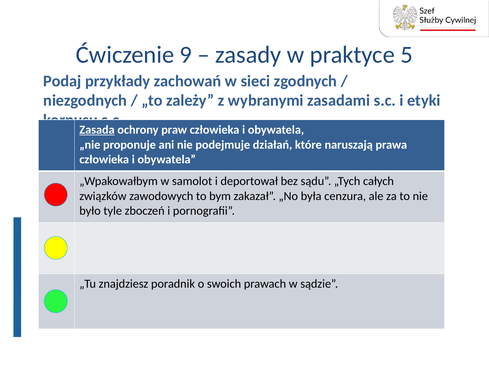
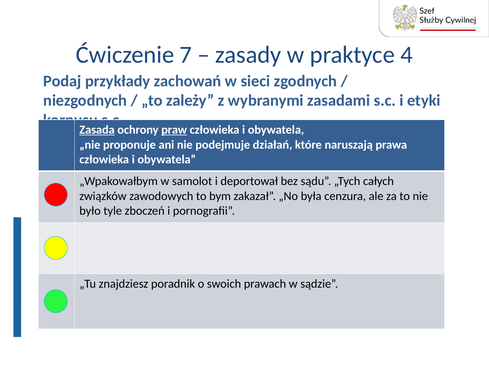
9: 9 -> 7 (186, 55)
5: 5 -> 4 (407, 55)
praw underline: none -> present (174, 130)
